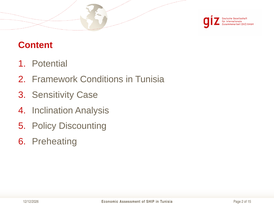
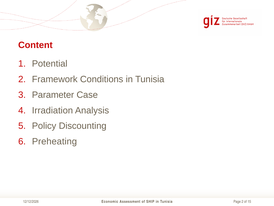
Sensitivity: Sensitivity -> Parameter (53, 95)
Inclination: Inclination -> Irradiation (52, 110)
